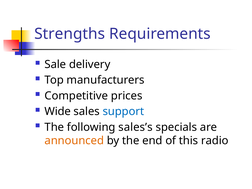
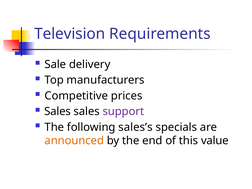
Strengths: Strengths -> Television (70, 34)
Wide: Wide -> Sales (58, 111)
support colour: blue -> purple (123, 111)
radio: radio -> value (215, 141)
